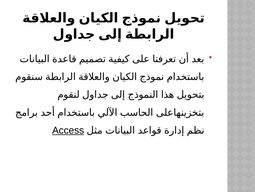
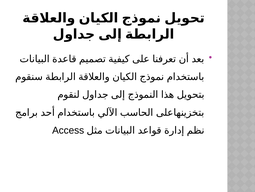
Access underline: present -> none (68, 130)
